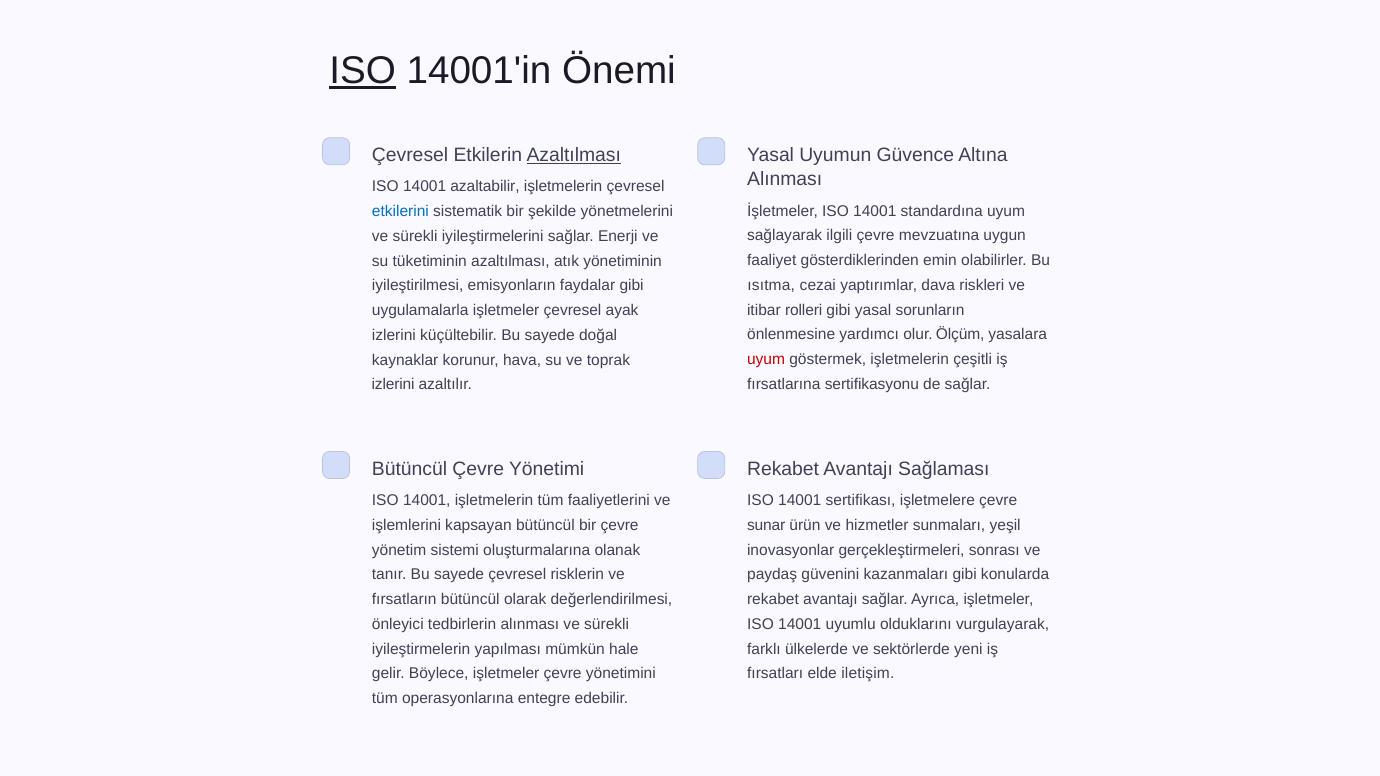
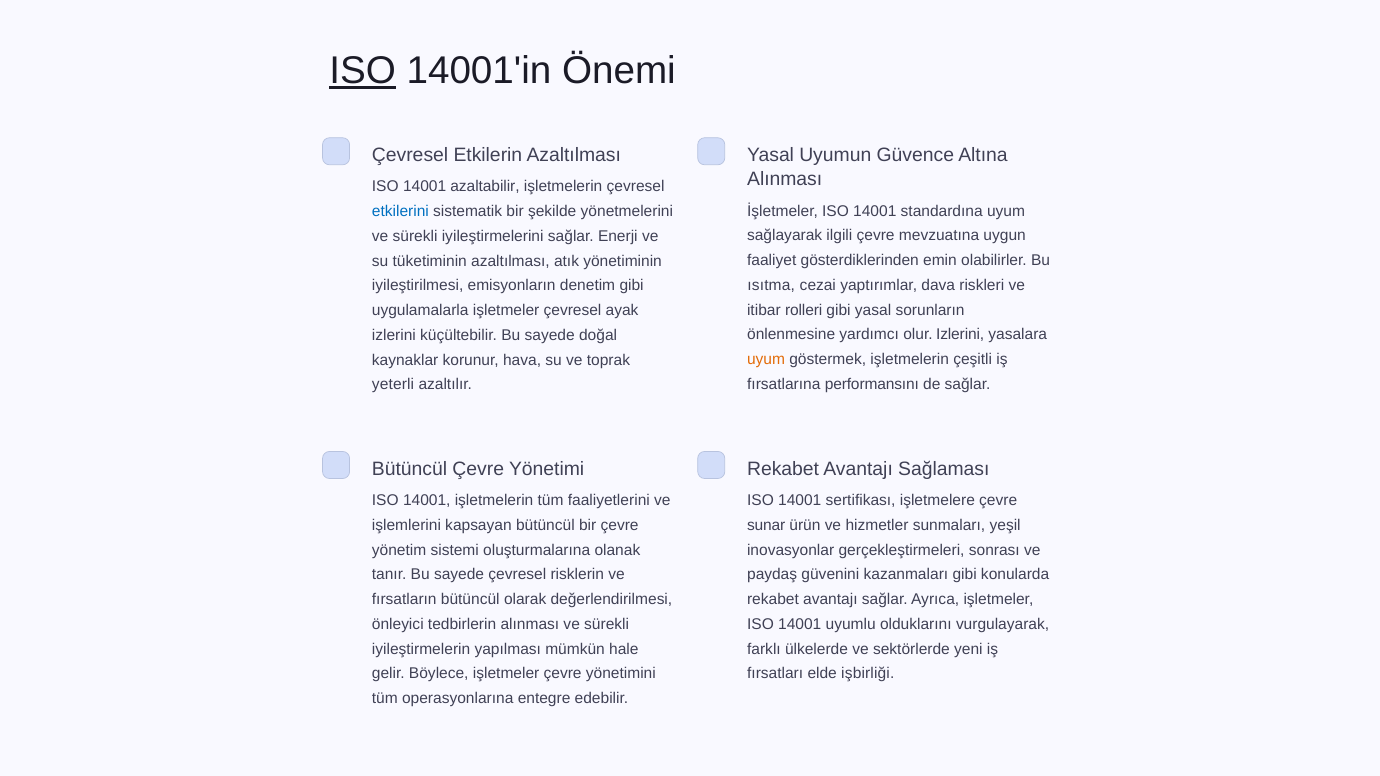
Azaltılması underline: present -> none (574, 155)
faydalar: faydalar -> denetim (588, 286)
olur Ölçüm: Ölçüm -> Izlerini (960, 335)
uyum colour: red -> orange (766, 360)
sertifikasyonu: sertifikasyonu -> performansını (872, 384)
izlerini: izlerini -> yeterli (393, 385)
iletişim: iletişim -> işbirliği (868, 674)
